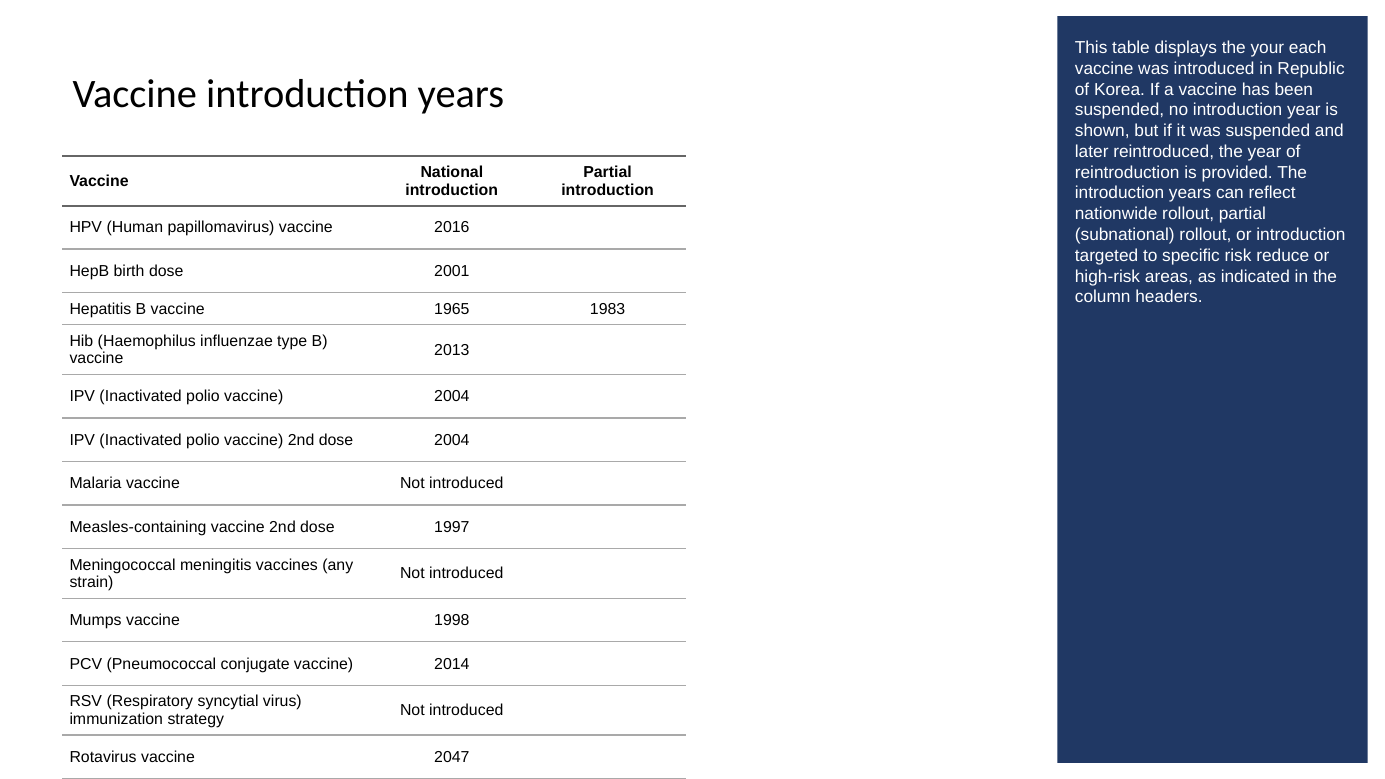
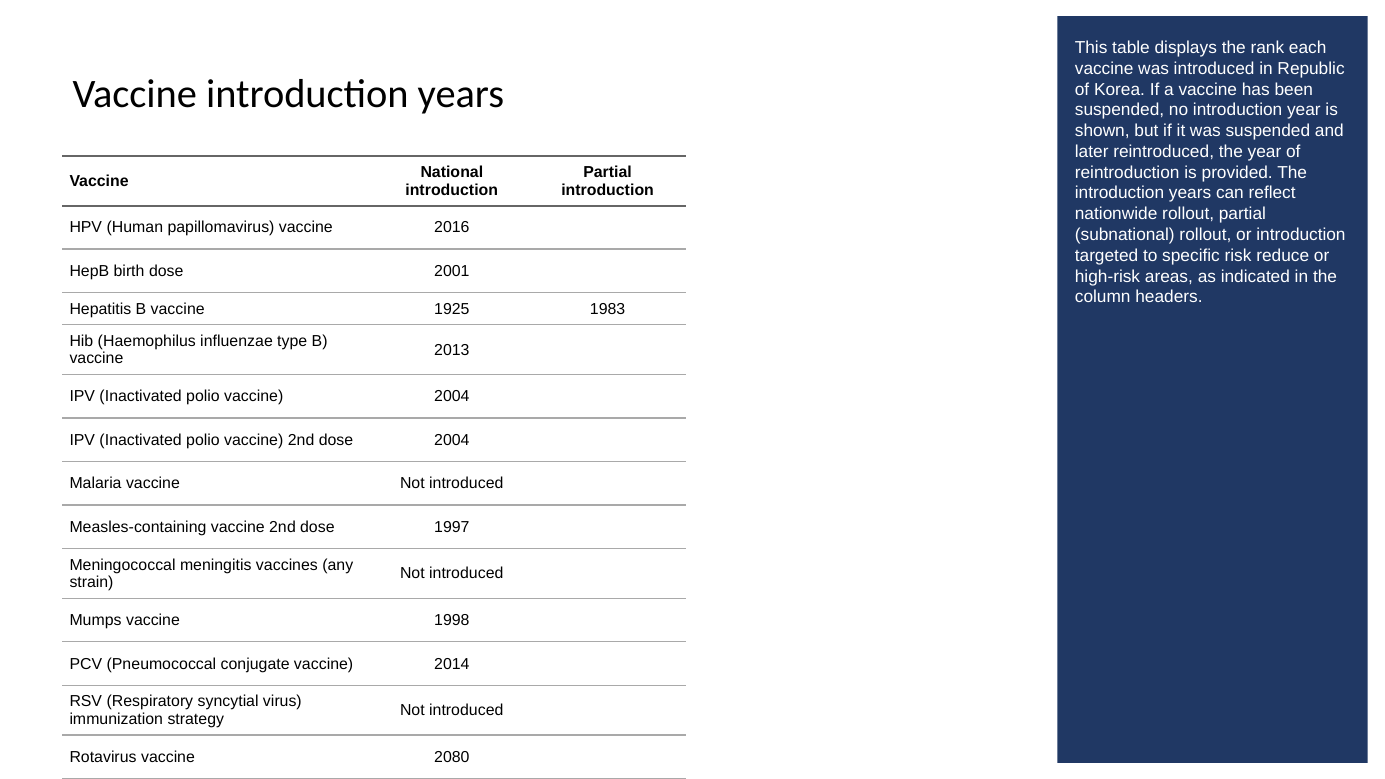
your: your -> rank (1267, 48)
1965: 1965 -> 1925 (452, 309)
2047: 2047 -> 2080 (452, 757)
